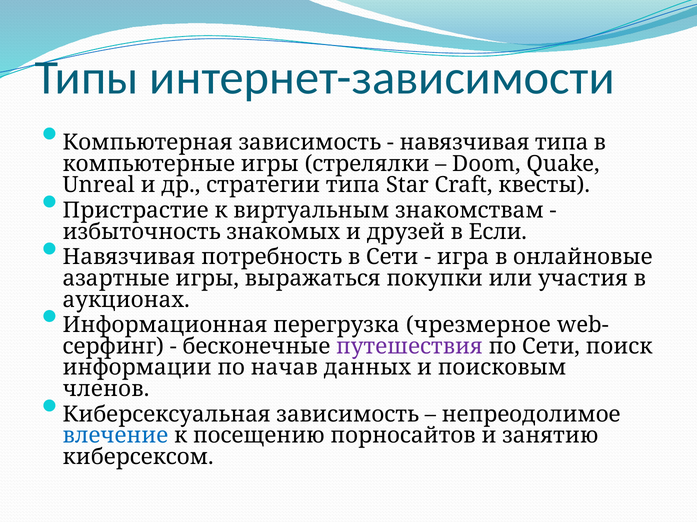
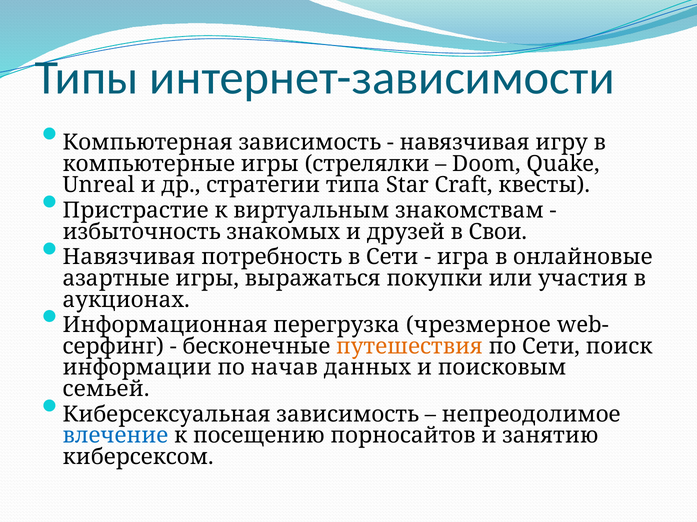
навязчивая типа: типа -> игру (562, 143)
Если: Если -> Свои (498, 232)
путешествия colour: purple -> orange (409, 347)
членов: членов -> семьей (106, 390)
